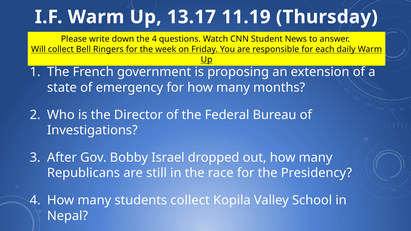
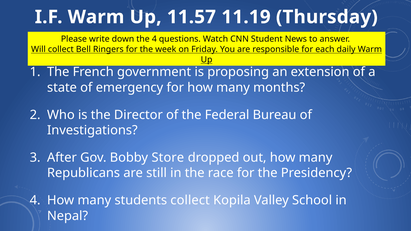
13.17: 13.17 -> 11.57 (191, 17)
Israel: Israel -> Store (168, 158)
